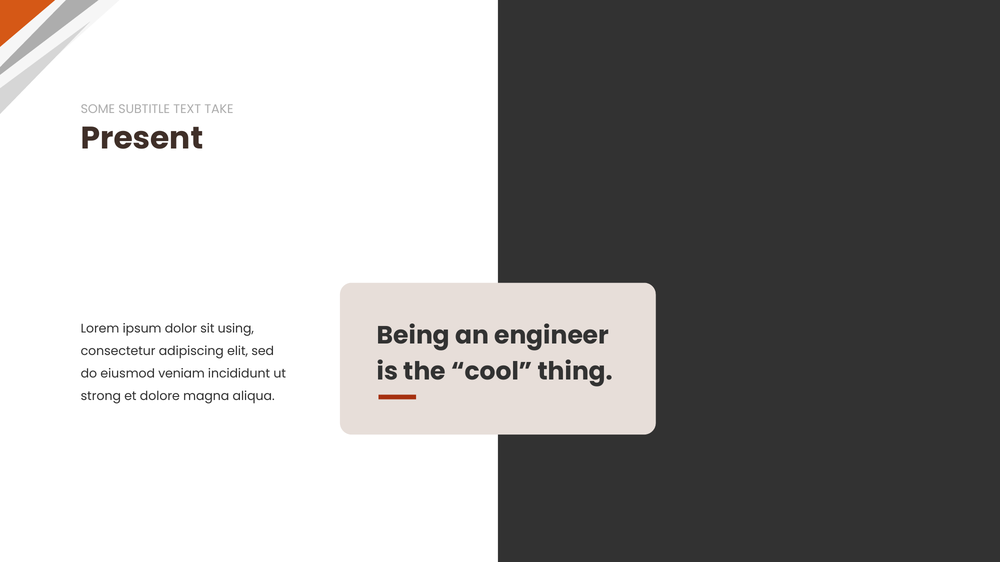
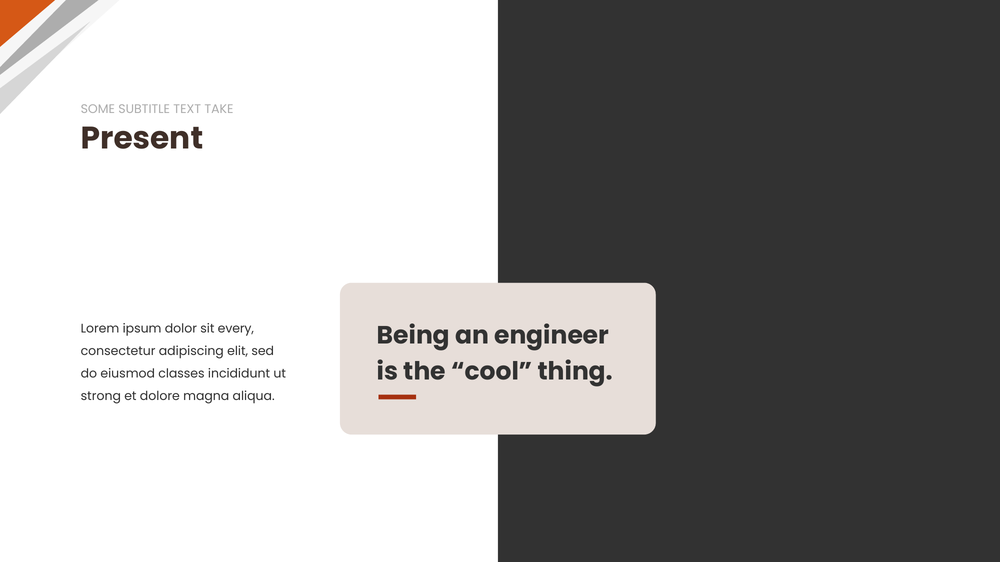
using: using -> every (236, 329)
veniam: veniam -> classes (181, 374)
